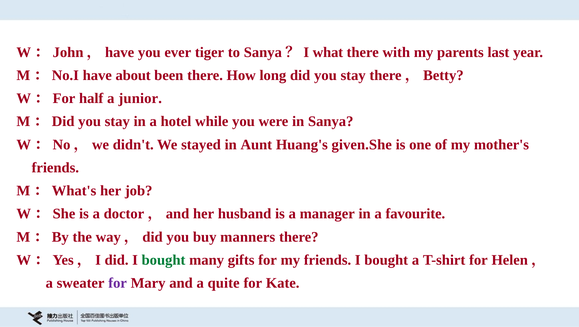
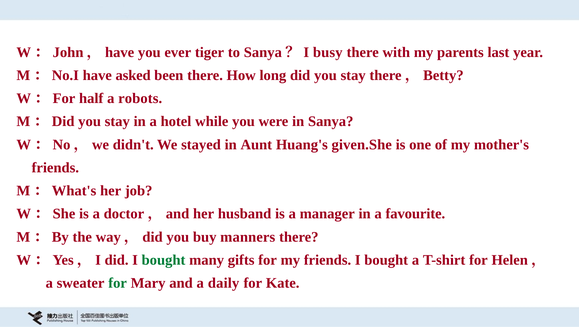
what: what -> busy (328, 52)
about: about -> asked (133, 75)
junior: junior -> robots (140, 99)
for colour: purple -> green (118, 283)
quite: quite -> daily (224, 283)
